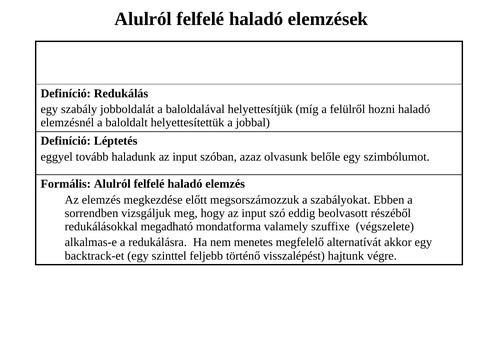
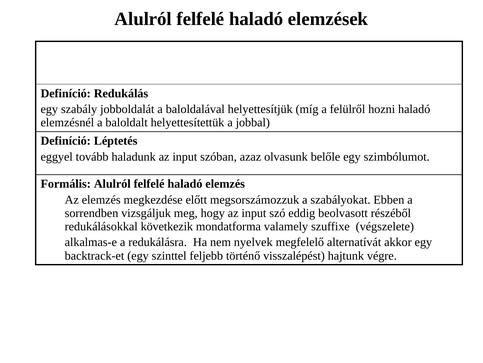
megadható: megadható -> következik (167, 226)
menetes: menetes -> nyelvek (253, 242)
